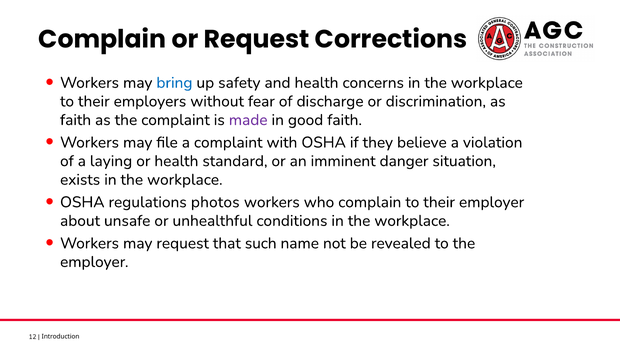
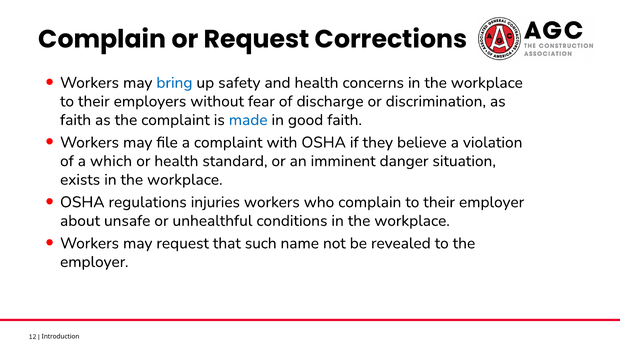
made colour: purple -> blue (248, 120)
laying: laying -> which (111, 161)
photos: photos -> injuries (215, 202)
